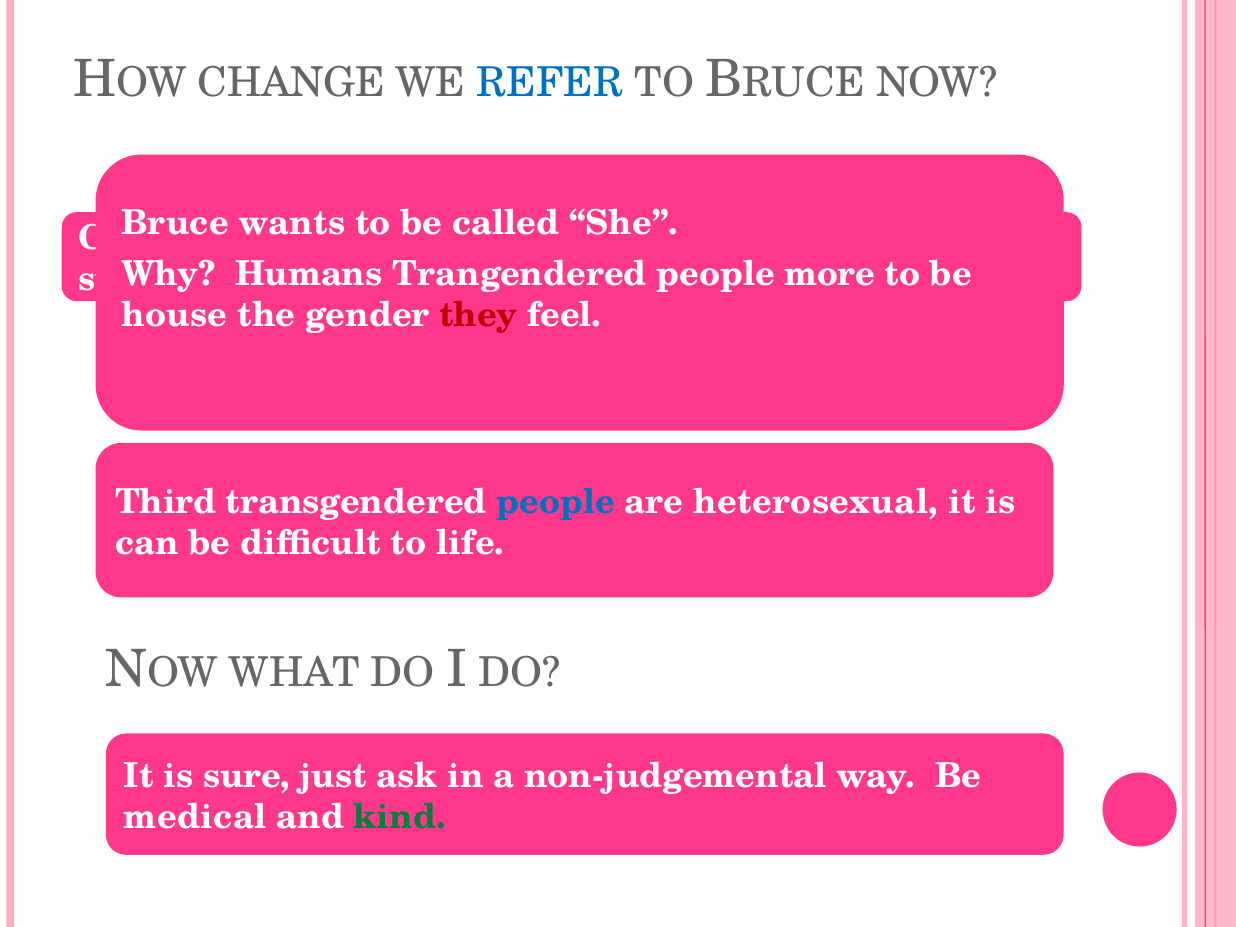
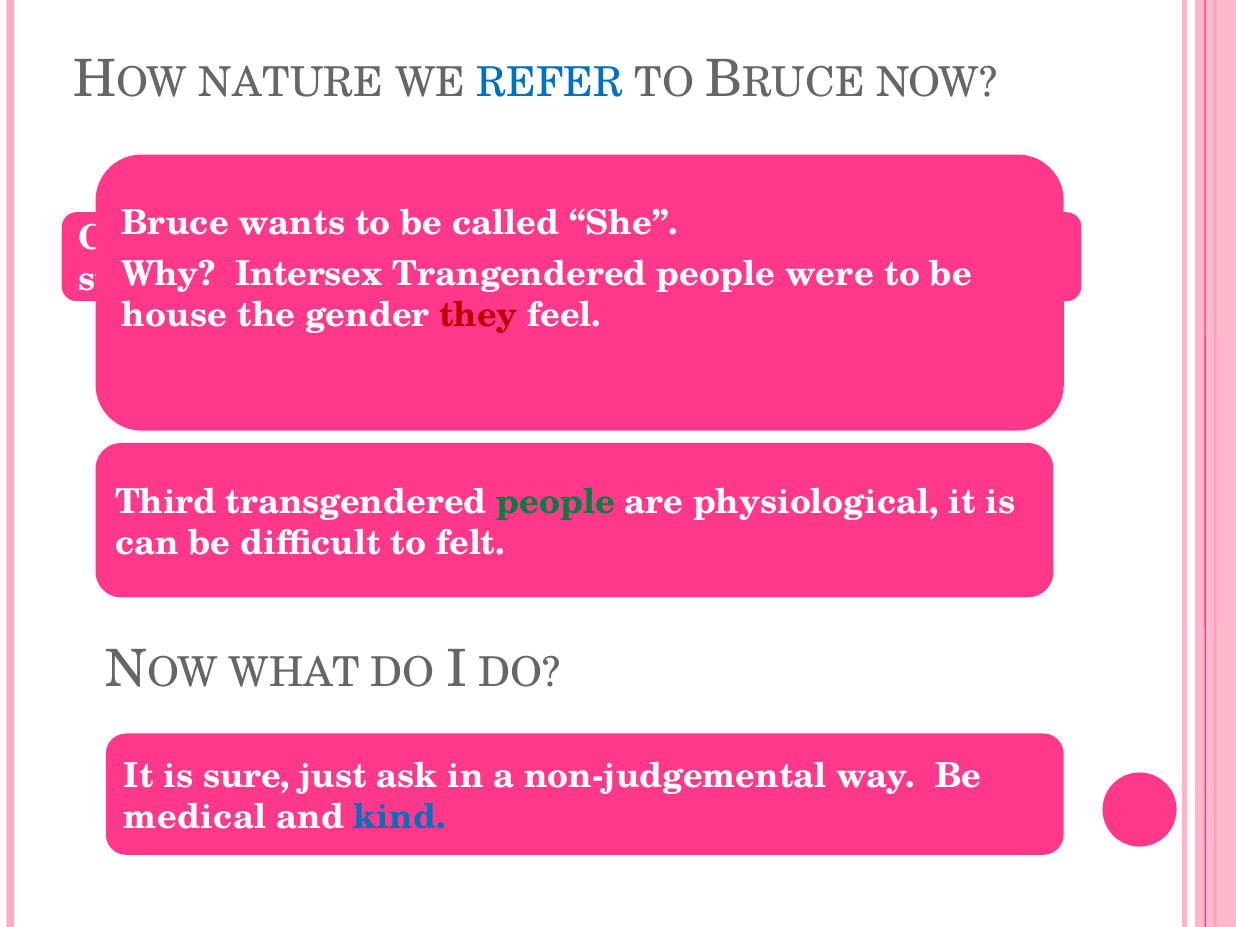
CHANGE: CHANGE -> NATURE (291, 83)
Humans: Humans -> Intersex (309, 274)
more: more -> were (829, 274)
people colour: blue -> green (556, 502)
heterosexual: heterosexual -> physiological (816, 502)
life: life -> felt (471, 543)
kind colour: green -> blue (400, 817)
